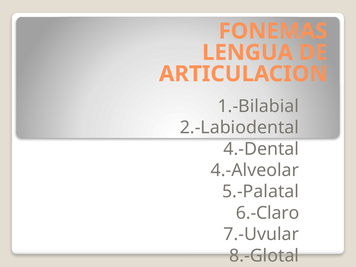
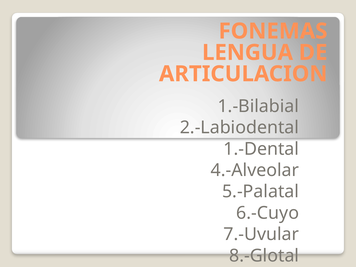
4.-Dental: 4.-Dental -> 1.-Dental (261, 149)
6.-Claro: 6.-Claro -> 6.-Cuyo (268, 213)
